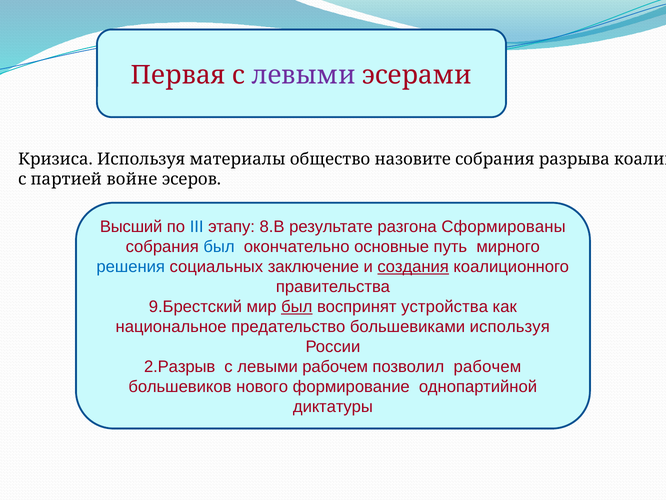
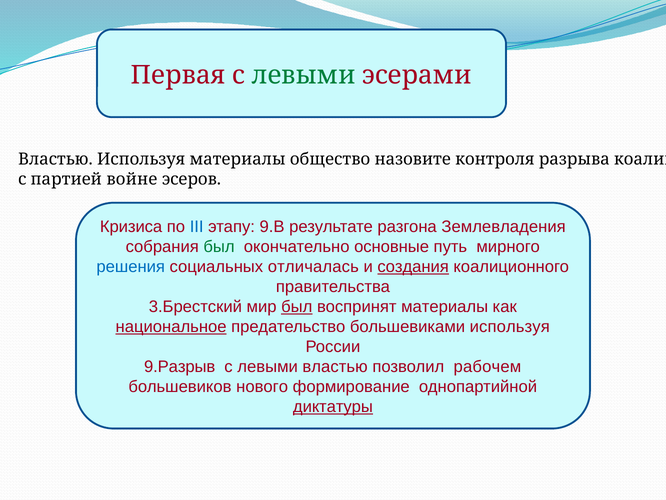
левыми colour: purple -> green (304, 75)
Кризиса: Кризиса -> Властью (55, 159)
назовите собрания: собрания -> контроля (495, 159)
Высший: Высший -> Кризиса (131, 227)
8.В: 8.В -> 9.В (272, 227)
Сформированы: Сформированы -> Землевладения (504, 227)
был colour: blue -> green (219, 247)
заключение: заключение -> отличалась (313, 267)
9.Брестский: 9.Брестский -> 3.Брестский (195, 306)
воспринят устройства: устройства -> материалы (445, 306)
национальное underline: none -> present (171, 326)
2.Разрыв: 2.Разрыв -> 9.Разрыв (180, 366)
левыми рабочем: рабочем -> властью (335, 366)
диктатуры underline: none -> present (333, 406)
